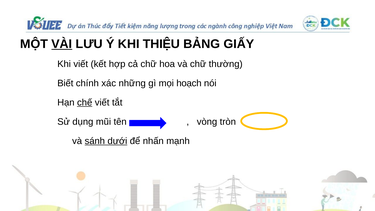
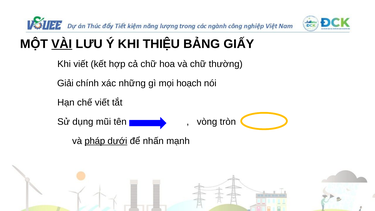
Biết: Biết -> Giải (65, 83)
chế underline: present -> none (85, 102)
sánh: sánh -> pháp (95, 141)
